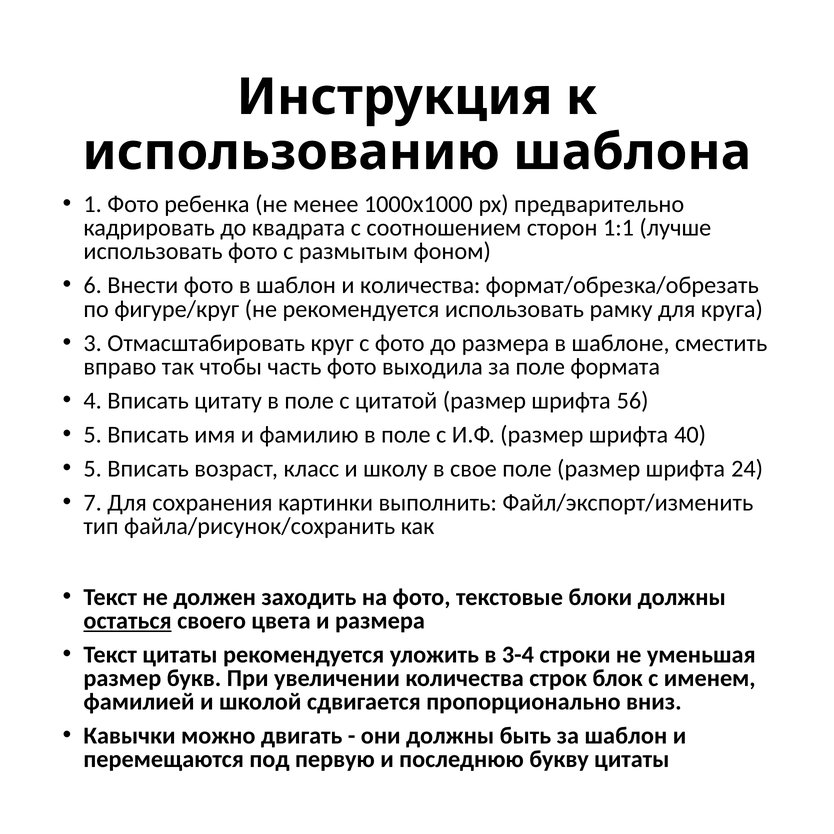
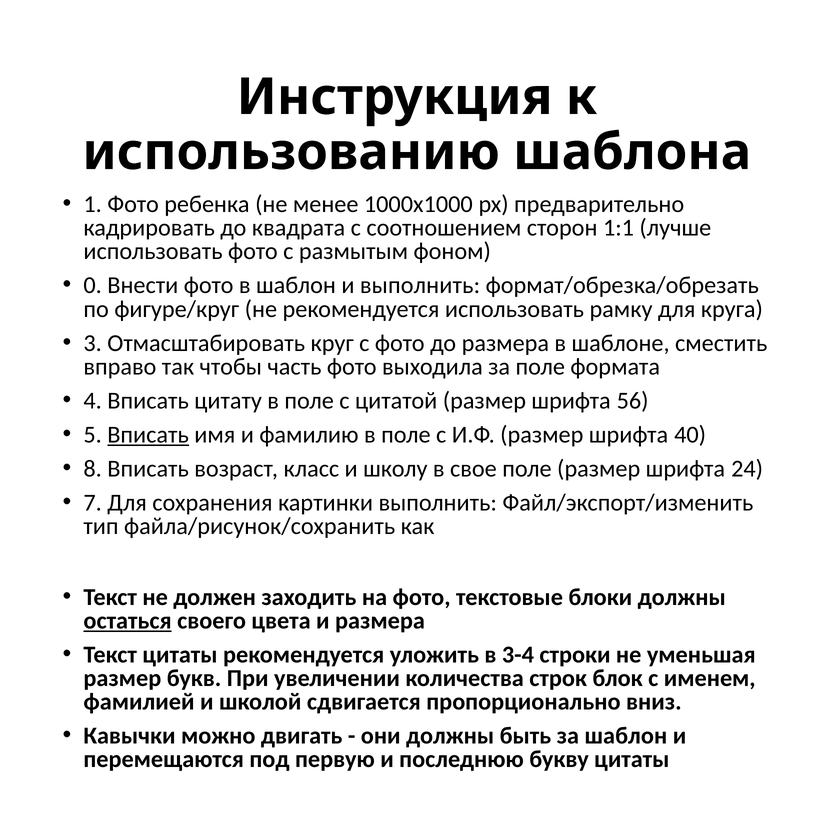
6: 6 -> 0 (93, 285)
и количества: количества -> выполнить (420, 285)
Вписать underline: none -> present (148, 435)
5: 5 -> 8 (93, 469)
